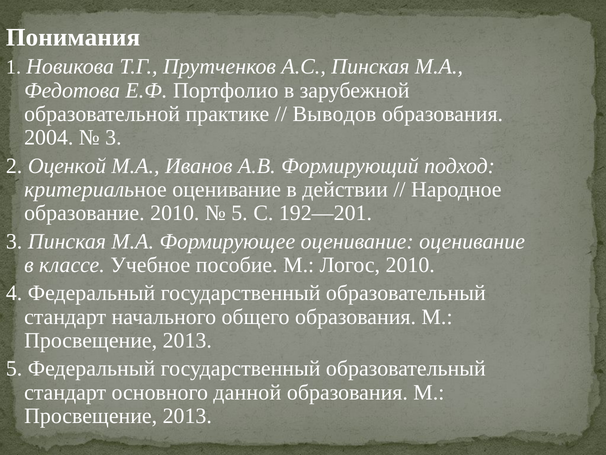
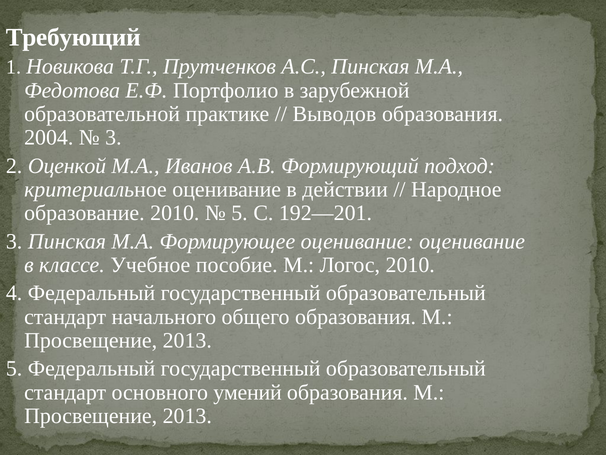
Понимания: Понимания -> Требующий (73, 37)
данной: данной -> умений (248, 392)
